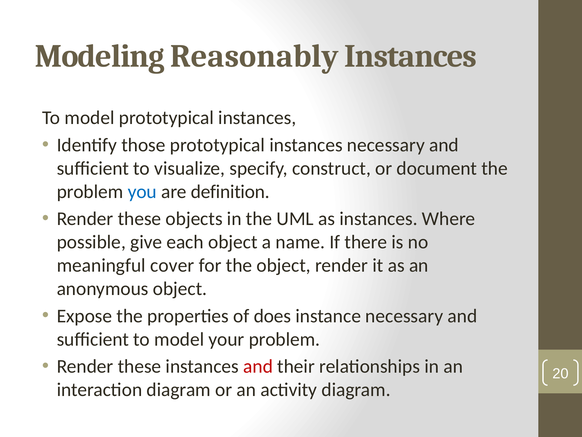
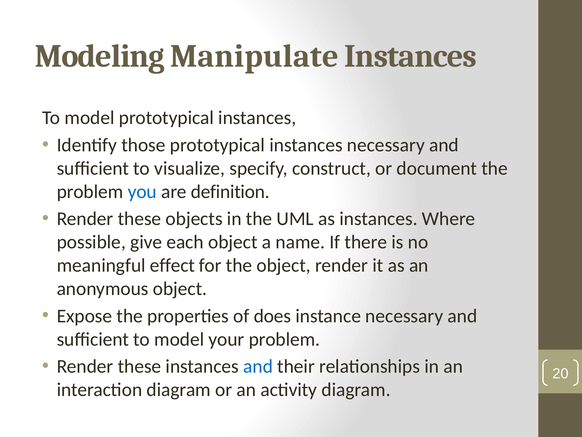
Reasonably: Reasonably -> Manipulate (254, 56)
cover: cover -> effect (172, 265)
and colour: red -> blue (258, 366)
